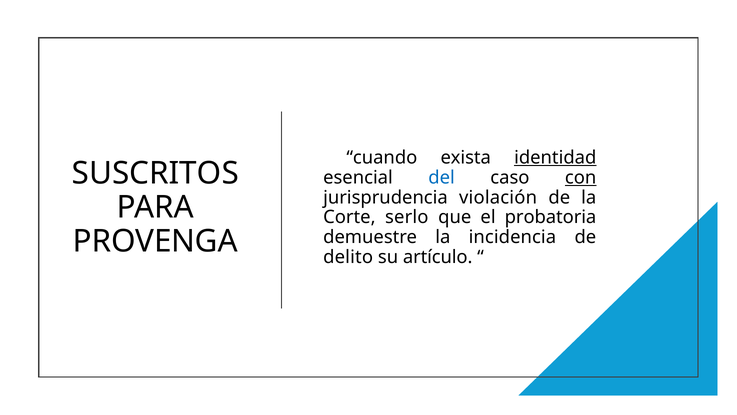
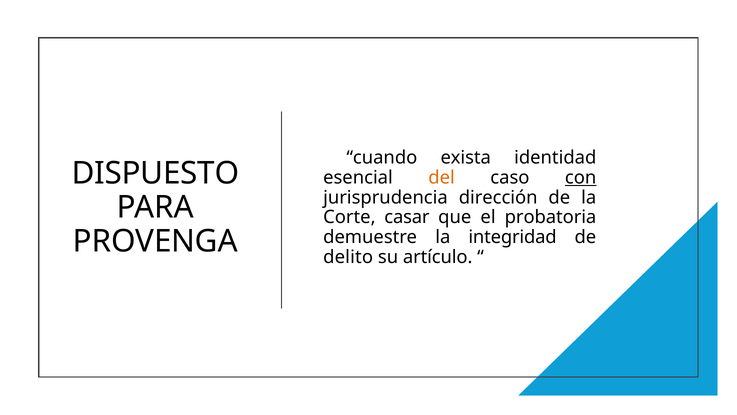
identidad underline: present -> none (555, 157)
SUSCRITOS: SUSCRITOS -> DISPUESTO (155, 173)
del colour: blue -> orange (442, 177)
violación: violación -> dirección (498, 197)
serlo: serlo -> casar (407, 217)
incidencia: incidencia -> integridad (513, 237)
